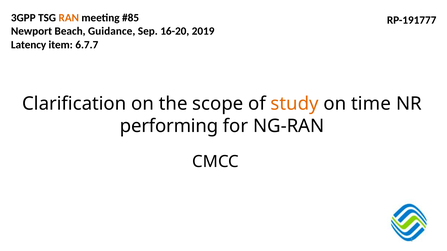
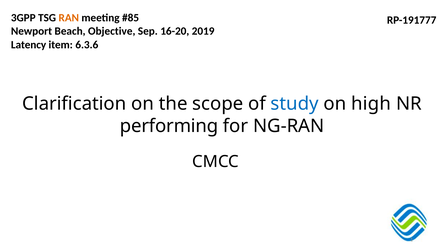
Guidance: Guidance -> Objective (112, 31)
6.7.7: 6.7.7 -> 6.3.6 (87, 45)
study colour: orange -> blue (295, 104)
time: time -> high (371, 104)
